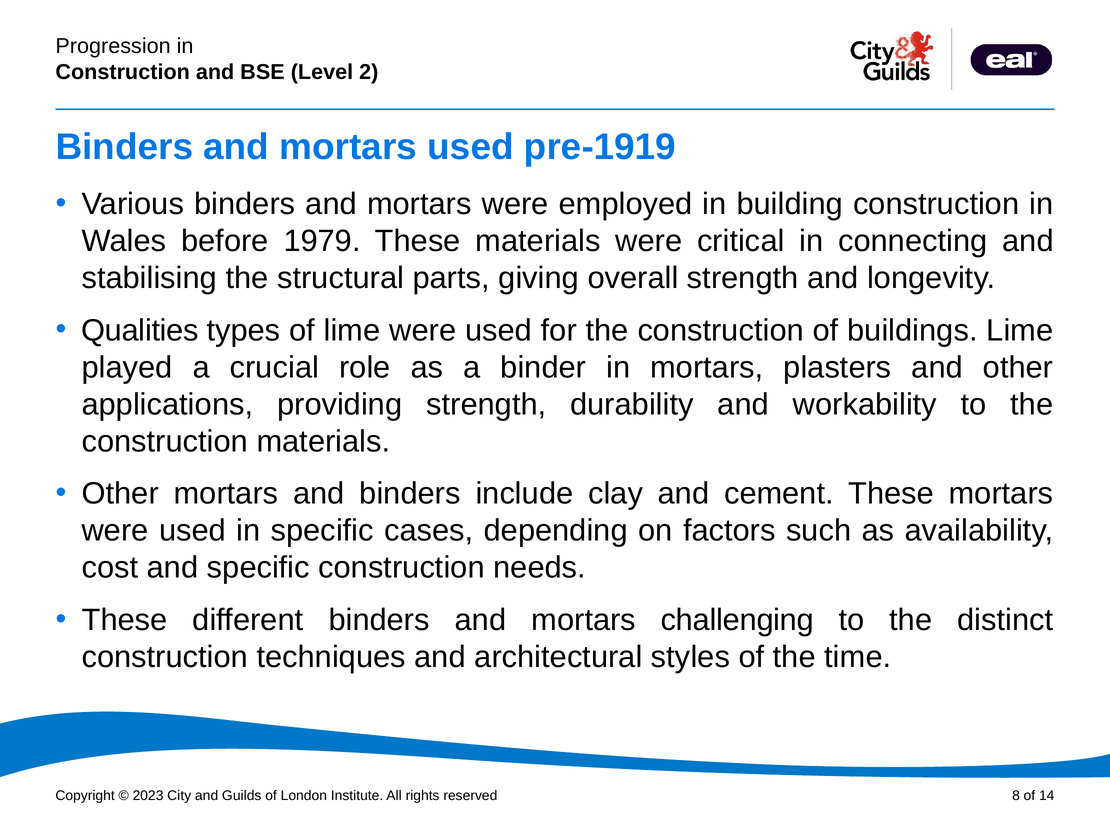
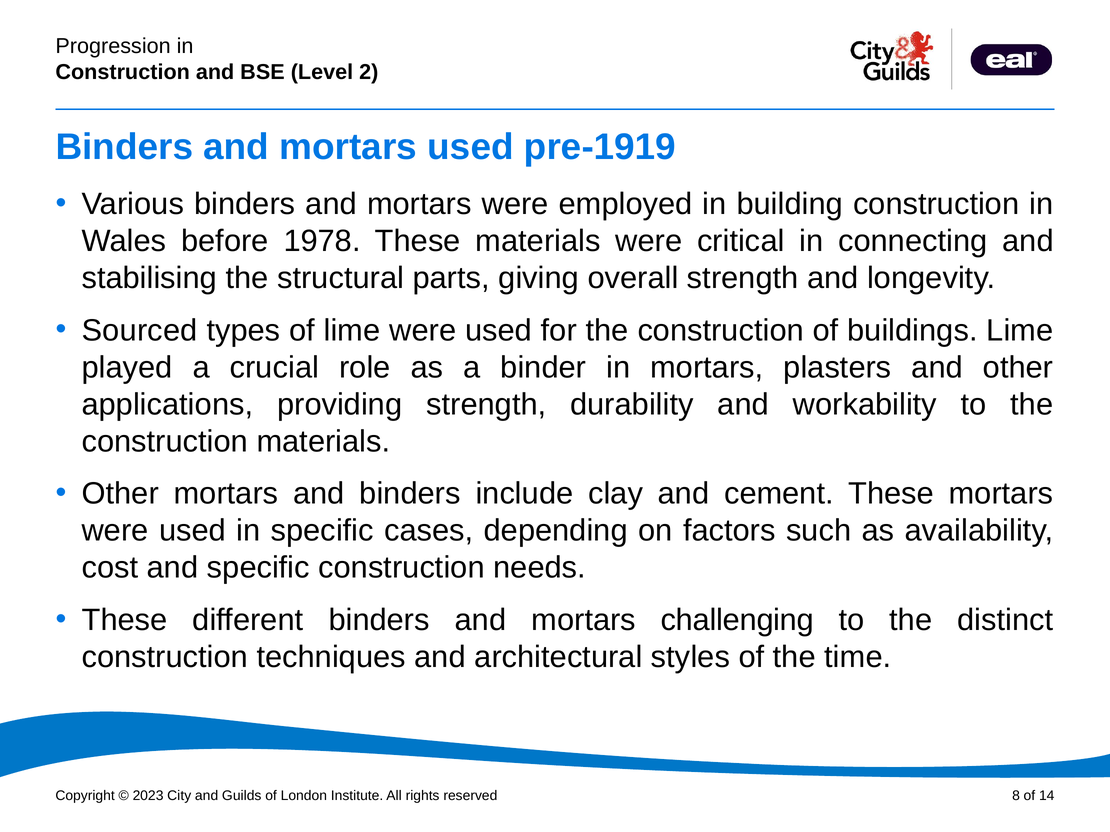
1979: 1979 -> 1978 (322, 241)
Qualities: Qualities -> Sourced (140, 331)
